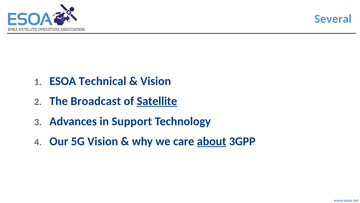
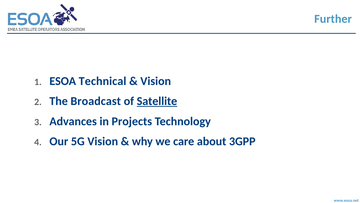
Several: Several -> Further (333, 19)
Support: Support -> Projects (132, 121)
about underline: present -> none (212, 141)
